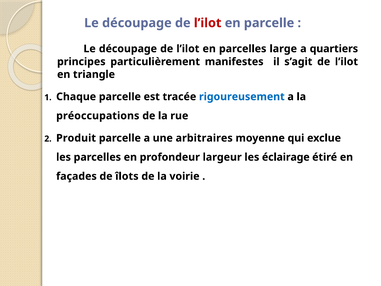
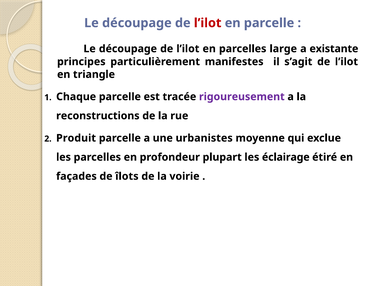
quartiers: quartiers -> existante (334, 49)
rigoureusement colour: blue -> purple (242, 97)
préoccupations: préoccupations -> reconstructions (98, 116)
arbitraires: arbitraires -> urbanistes (204, 138)
largeur: largeur -> plupart (222, 157)
